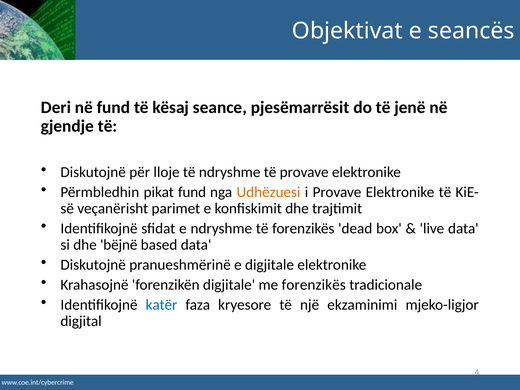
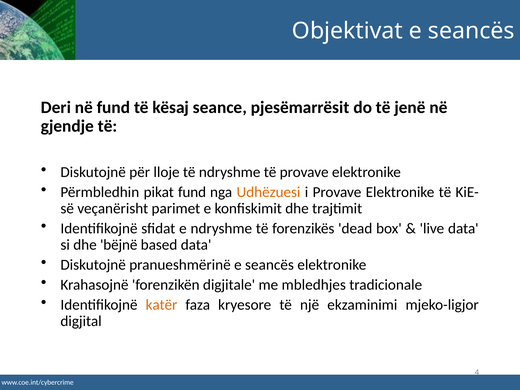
pranueshmërinë e digjitale: digjitale -> seancës (269, 265)
me forenzikës: forenzikës -> mbledhjes (314, 285)
katër colour: blue -> orange (161, 305)
